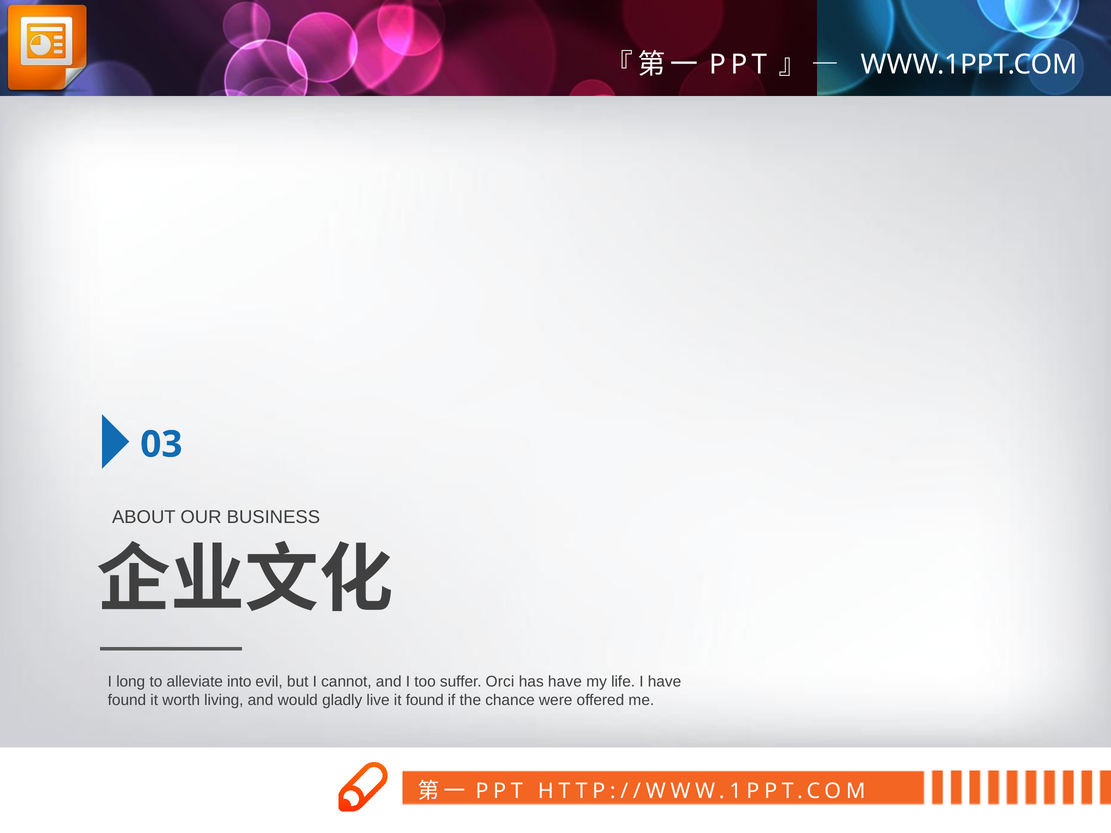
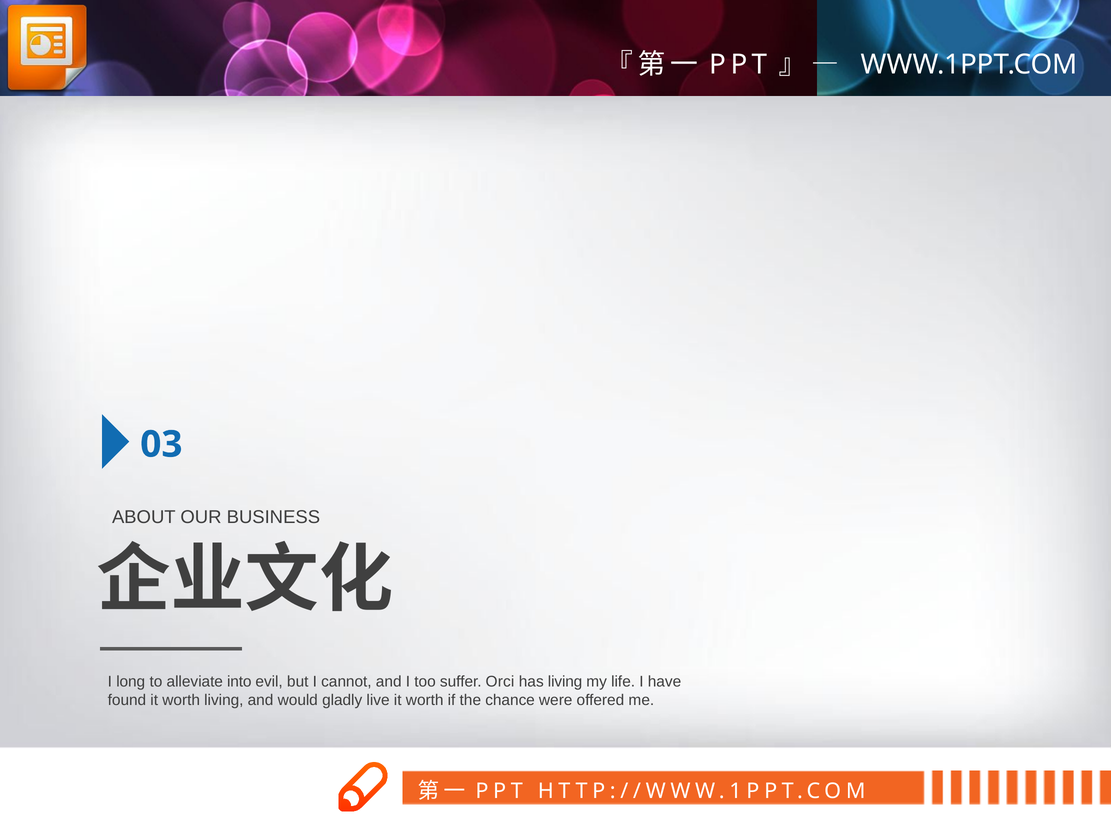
has have: have -> living (565, 682)
live it found: found -> worth (425, 700)
